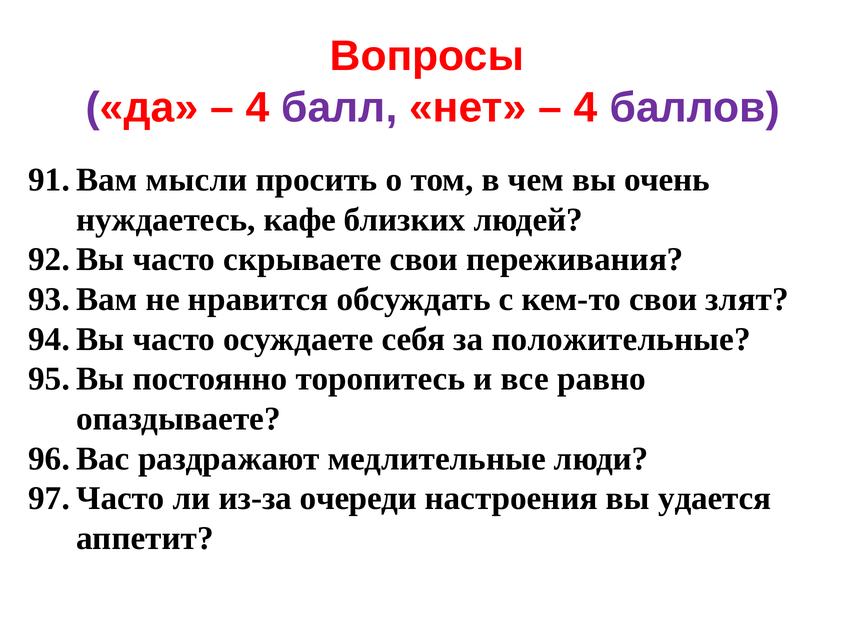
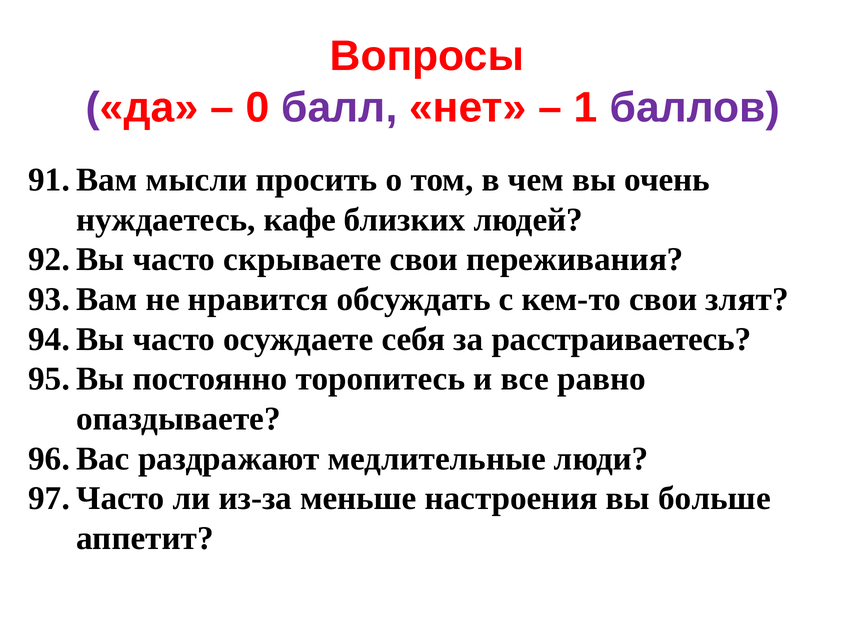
4: 4 -> 0 (257, 108)
4: 4 -> 1 (586, 108)
положительные: положительные -> расстраиваетесь (621, 339)
очереди: очереди -> меньше (358, 499)
удается: удается -> больше (714, 499)
